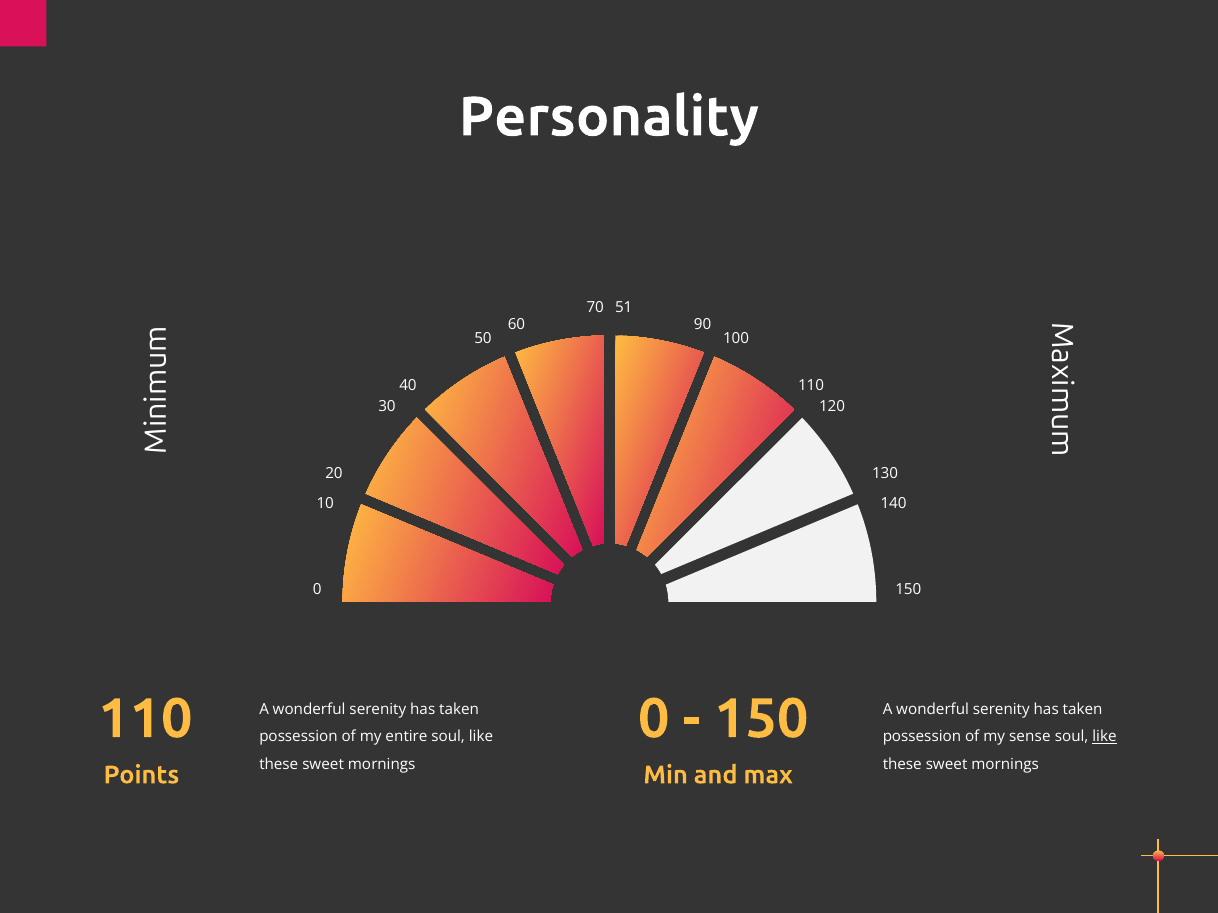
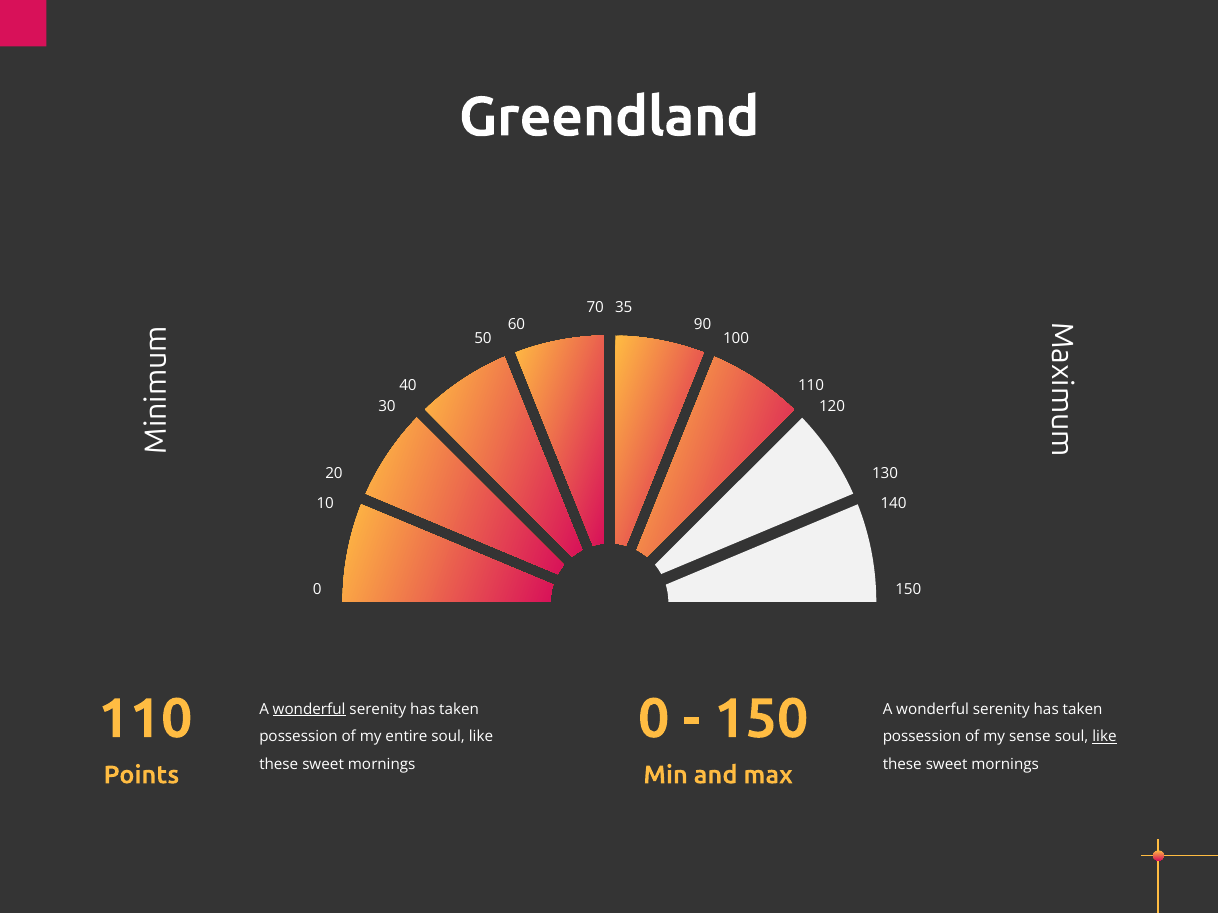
Personality: Personality -> Greendland (609, 117)
51: 51 -> 35 (624, 307)
wonderful underline: none -> present (309, 710)
